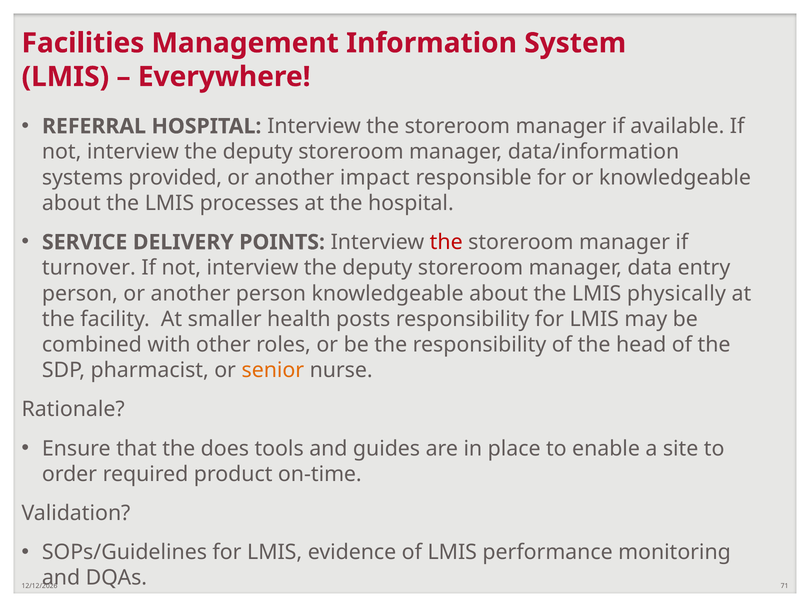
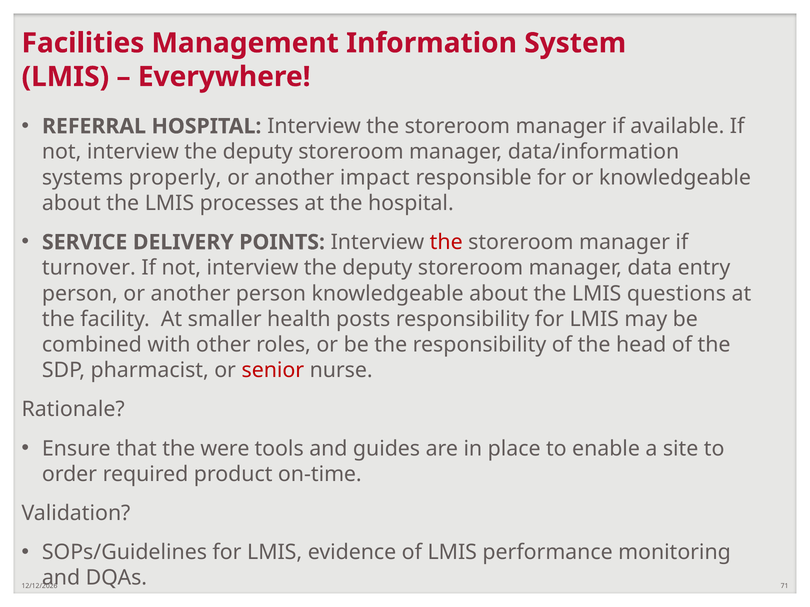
provided: provided -> properly (175, 178)
physically: physically -> questions (676, 294)
senior colour: orange -> red (273, 371)
does: does -> were (225, 449)
